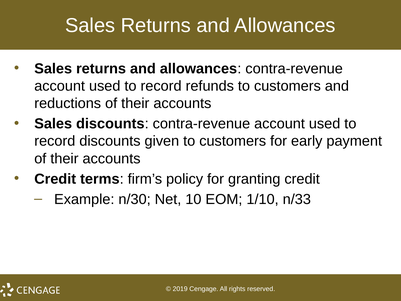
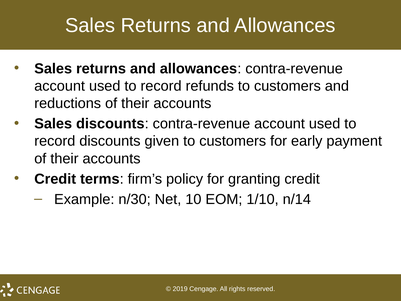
n/33: n/33 -> n/14 (297, 199)
